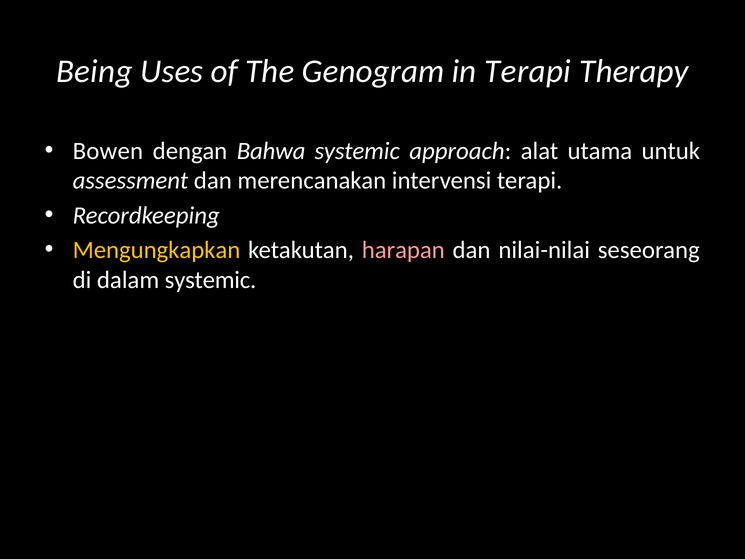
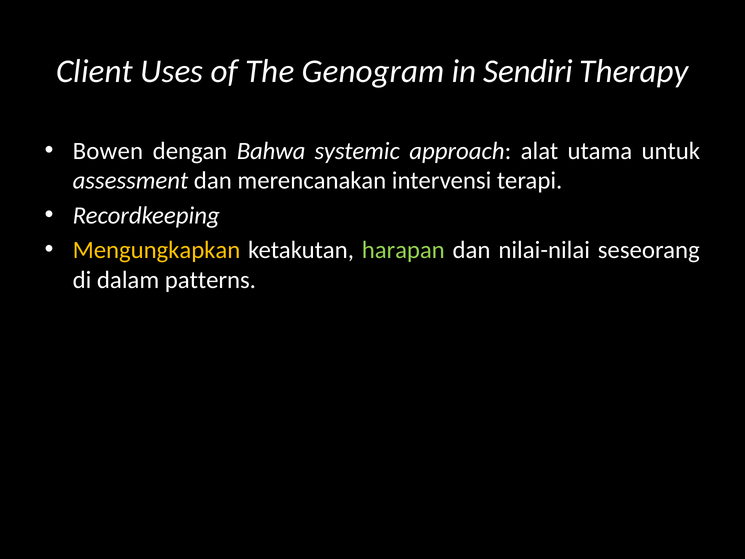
Being: Being -> Client (94, 71)
in Terapi: Terapi -> Sendiri (528, 71)
harapan colour: pink -> light green (403, 250)
dalam systemic: systemic -> patterns (210, 280)
